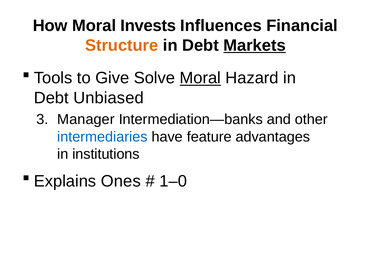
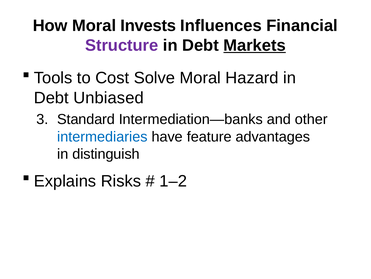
Structure colour: orange -> purple (122, 45)
Give: Give -> Cost (112, 78)
Moral underline: present -> none (200, 78)
Manager: Manager -> Standard (86, 119)
institutions: institutions -> distinguish (106, 154)
Ones: Ones -> Risks (121, 181)
1–0: 1–0 -> 1–2 (173, 181)
